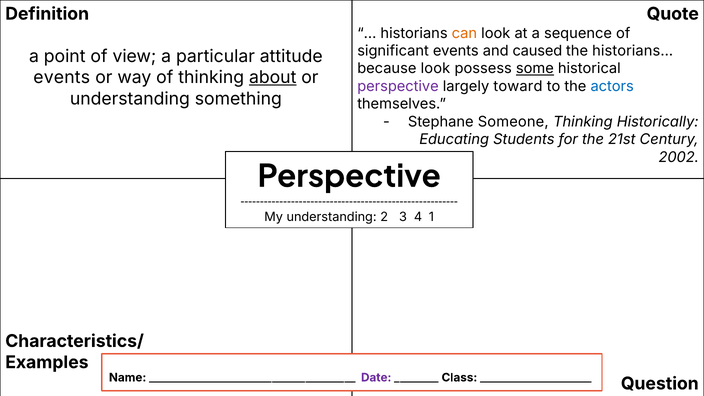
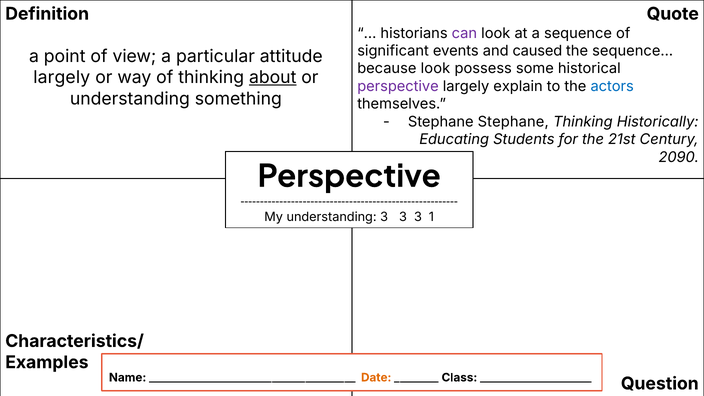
can colour: orange -> purple (464, 33)
historians…: historians… -> sequence… (633, 51)
some underline: present -> none (535, 69)
events: events -> largely (62, 78)
toward: toward -> explain (518, 86)
Stephane Someone: Someone -> Stephane (513, 122)
2002: 2002 -> 2090 (679, 157)
understanding 2: 2 -> 3 (384, 217)
4: 4 -> 3 (418, 217)
Date colour: purple -> orange (376, 378)
